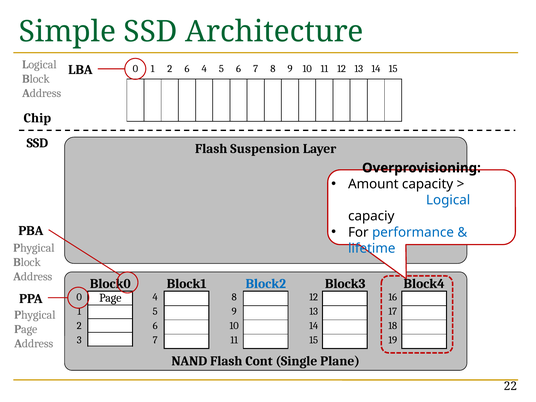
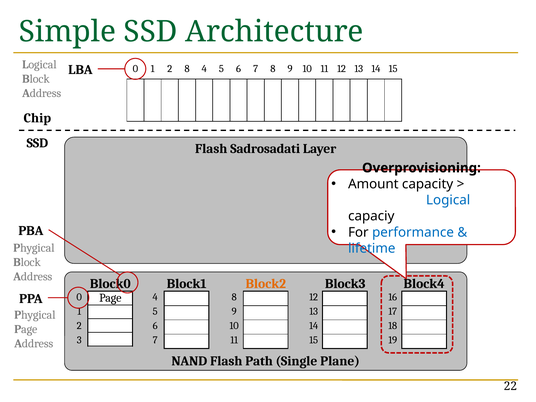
2 6: 6 -> 8 (187, 69)
Suspension: Suspension -> Sadrosadati (265, 149)
Block2 colour: blue -> orange (266, 284)
Cont: Cont -> Path (259, 361)
